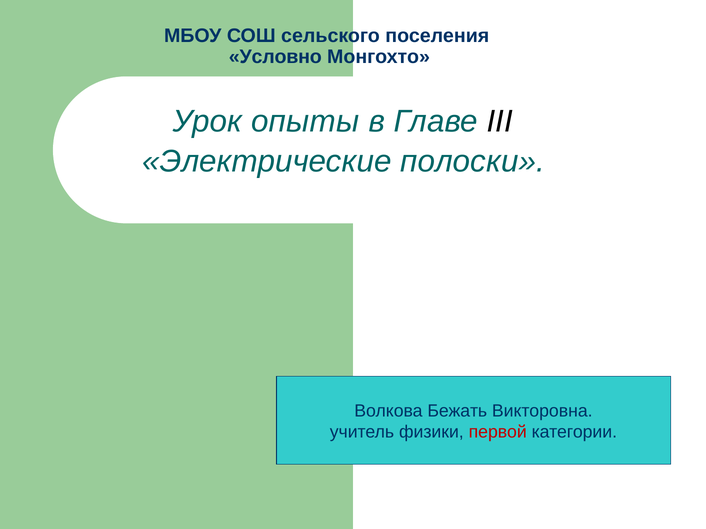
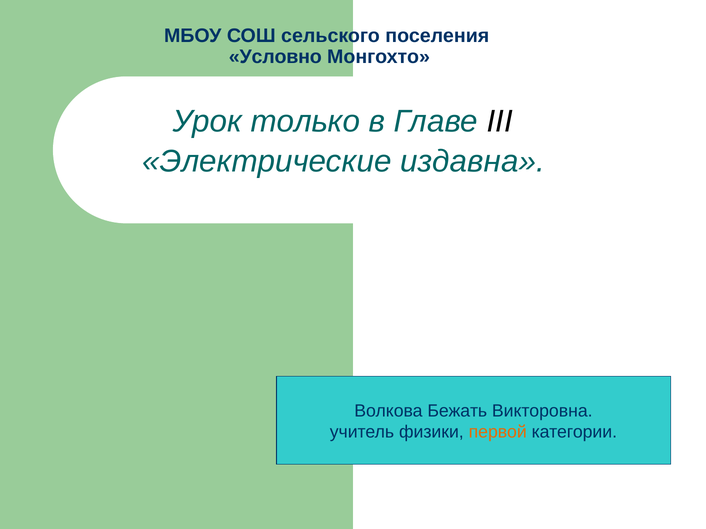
опыты: опыты -> только (305, 121)
полоски: полоски -> издавна (473, 162)
первой colour: red -> orange (498, 432)
